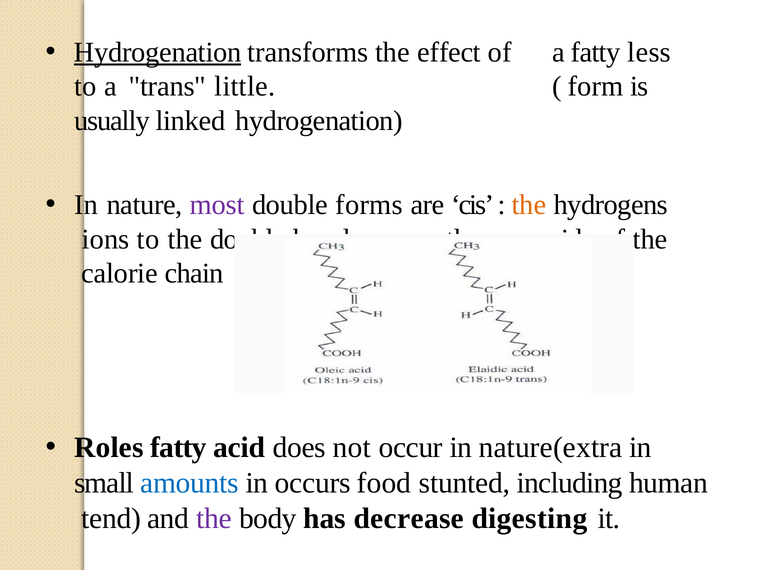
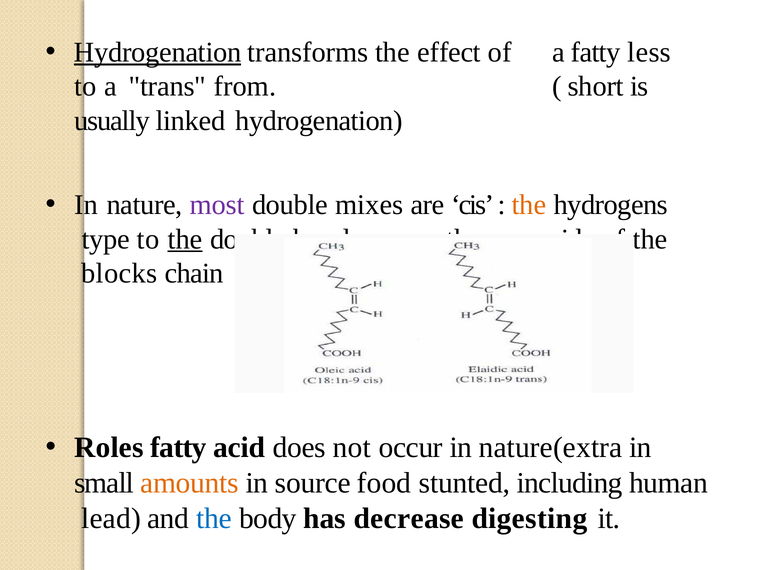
little: little -> from (245, 86)
form: form -> short (596, 86)
forms: forms -> mixes (369, 205)
ions: ions -> type (106, 239)
the underline: none -> present (185, 239)
calorie: calorie -> blocks (119, 273)
amounts colour: blue -> orange (190, 483)
occurs: occurs -> source (313, 483)
tend: tend -> lead (111, 519)
the colour: purple -> blue (214, 519)
